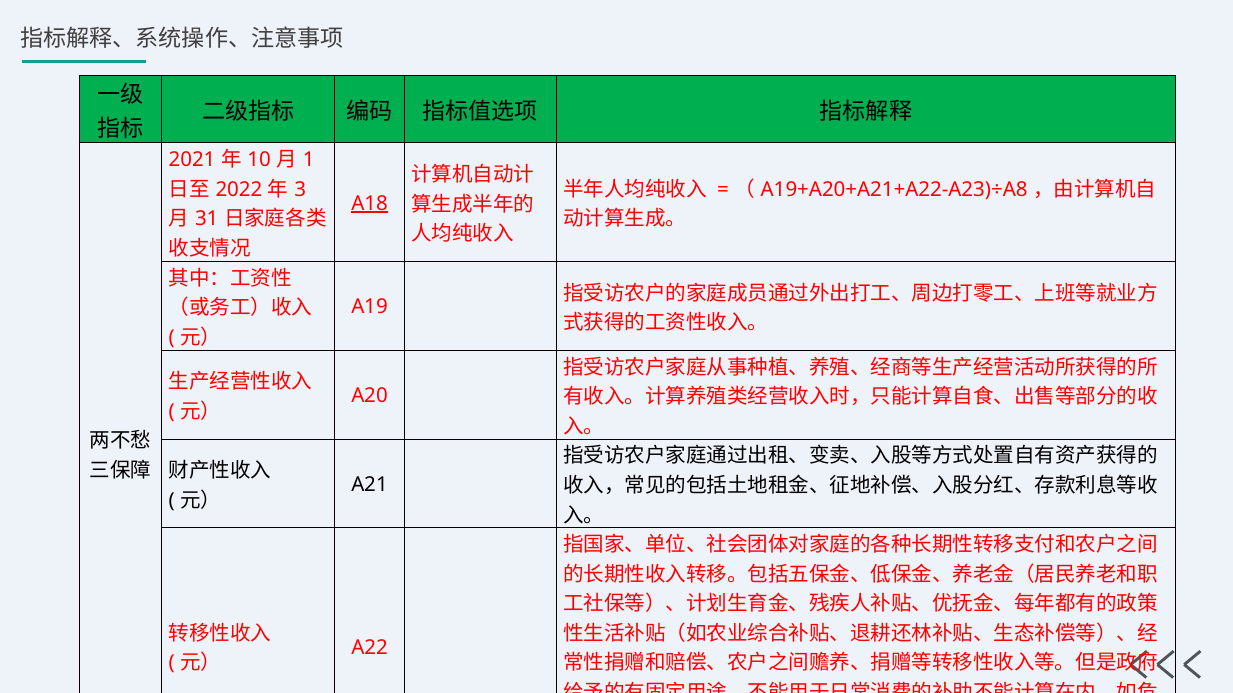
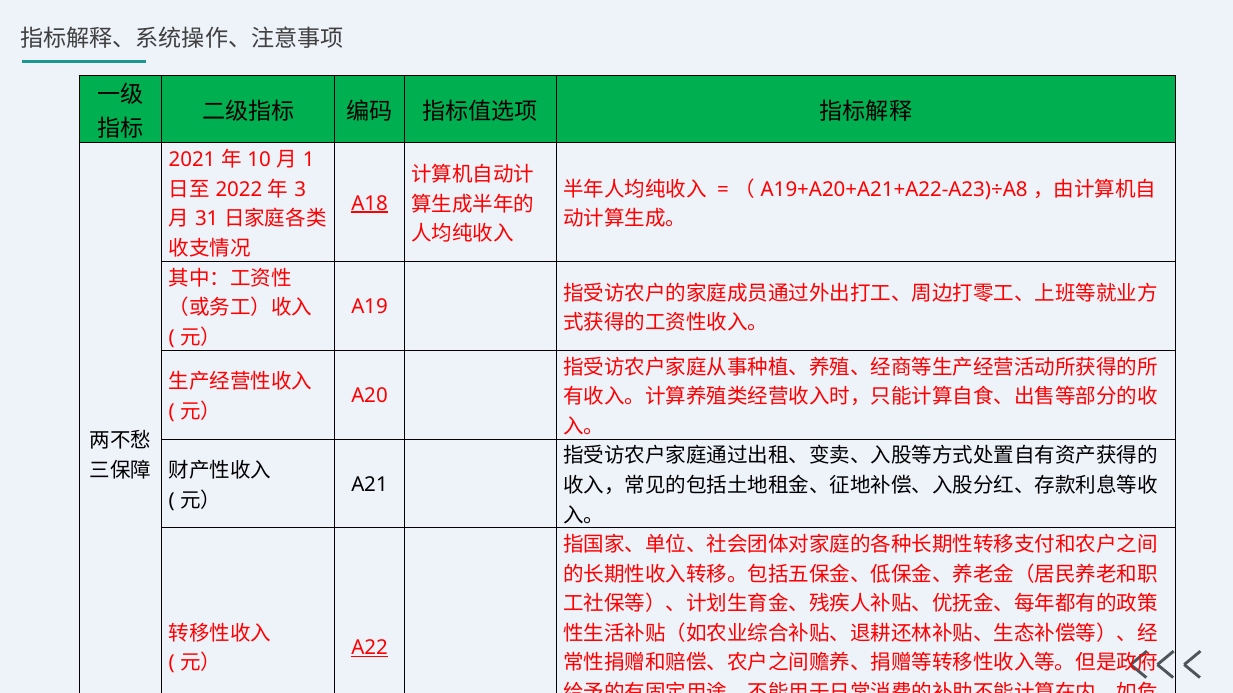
A22 underline: none -> present (370, 648)
